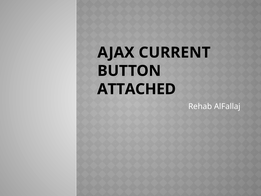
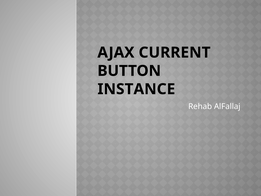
ATTACHED: ATTACHED -> INSTANCE (136, 89)
